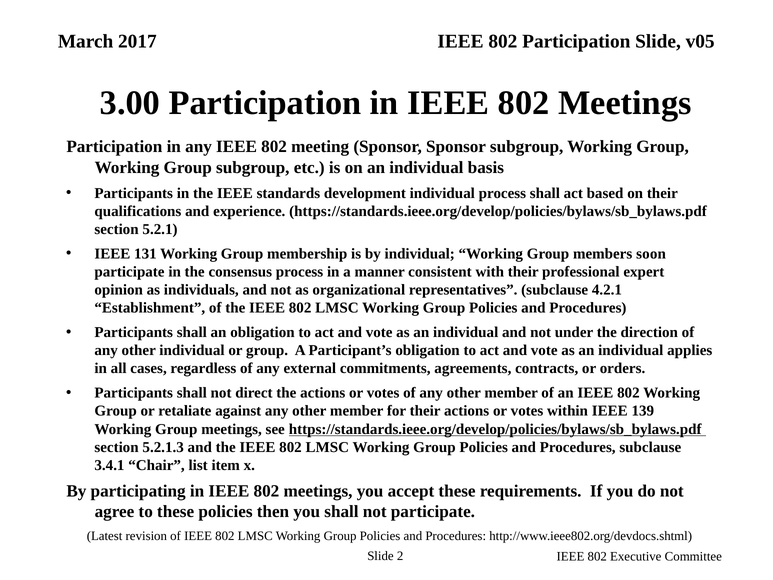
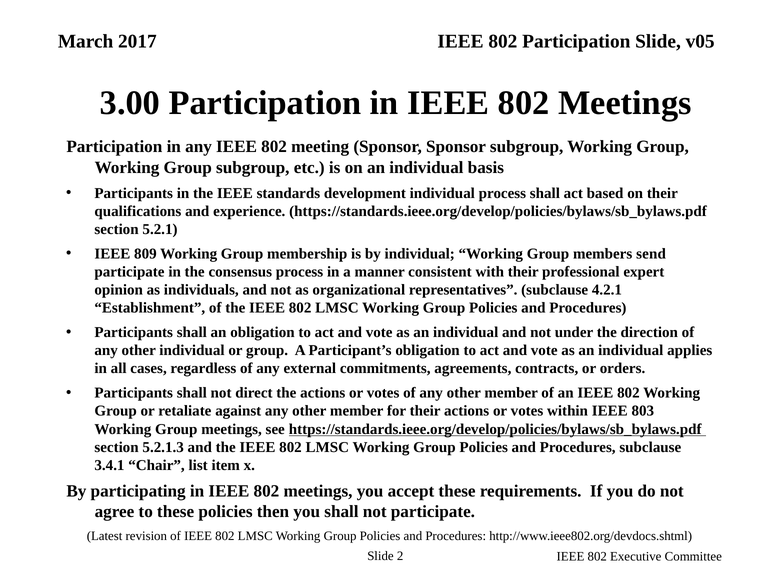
131: 131 -> 809 (145, 254)
soon: soon -> send (651, 254)
139: 139 -> 803 (643, 411)
